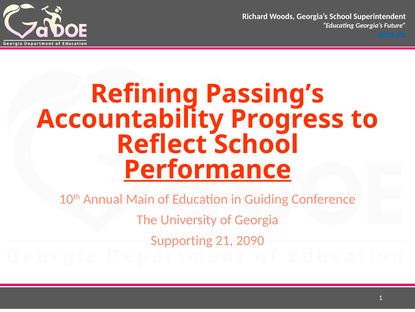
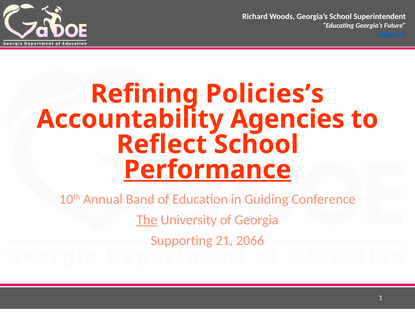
Passing’s: Passing’s -> Policies’s (265, 94)
Progress: Progress -> Agencies (287, 119)
Main: Main -> Band (140, 199)
The underline: none -> present (147, 219)
2090: 2090 -> 2066 (250, 240)
